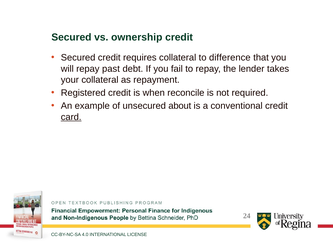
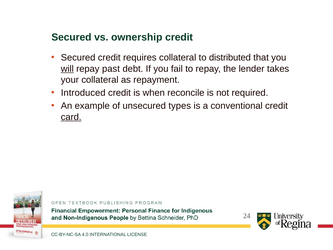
difference: difference -> distributed (230, 58)
will underline: none -> present (67, 69)
Registered: Registered -> Introduced (83, 93)
about: about -> types (180, 106)
